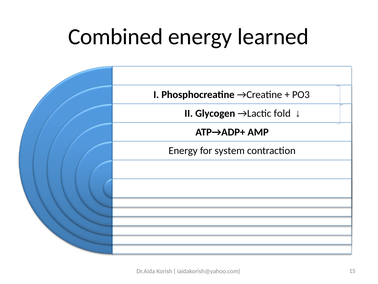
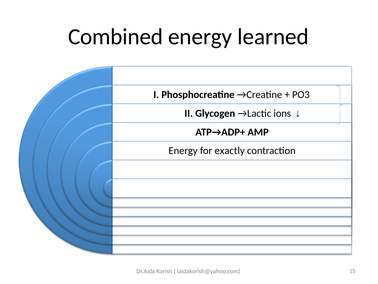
fold: fold -> ions (282, 113)
system: system -> exactly (230, 151)
